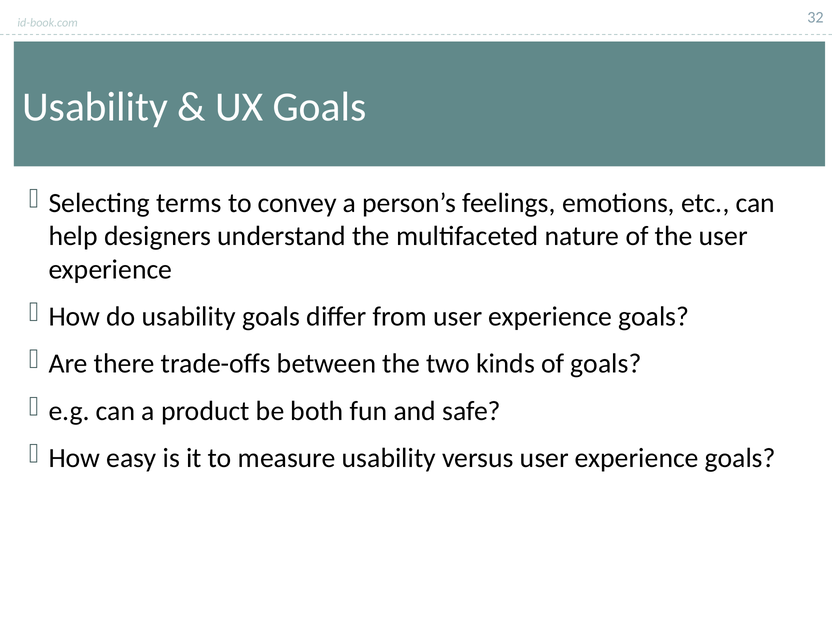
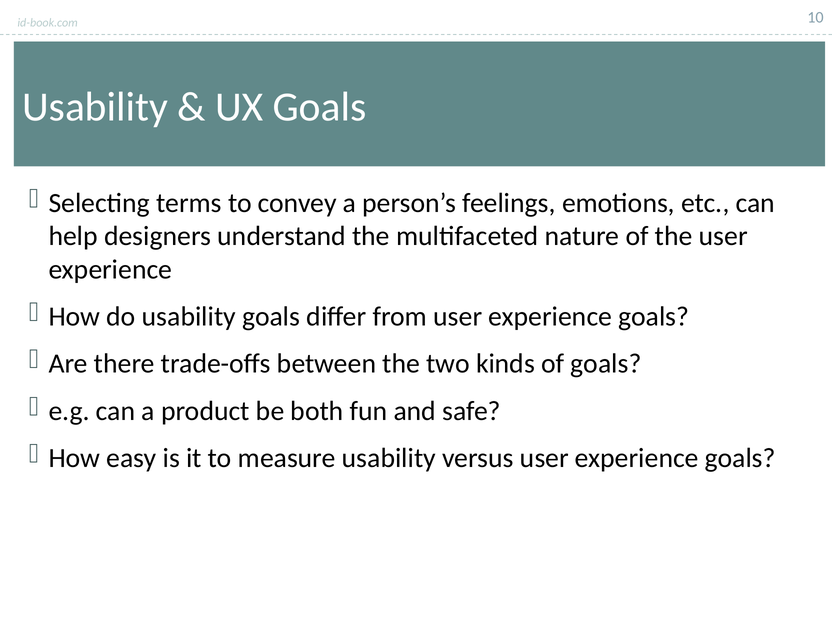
32: 32 -> 10 (815, 18)
